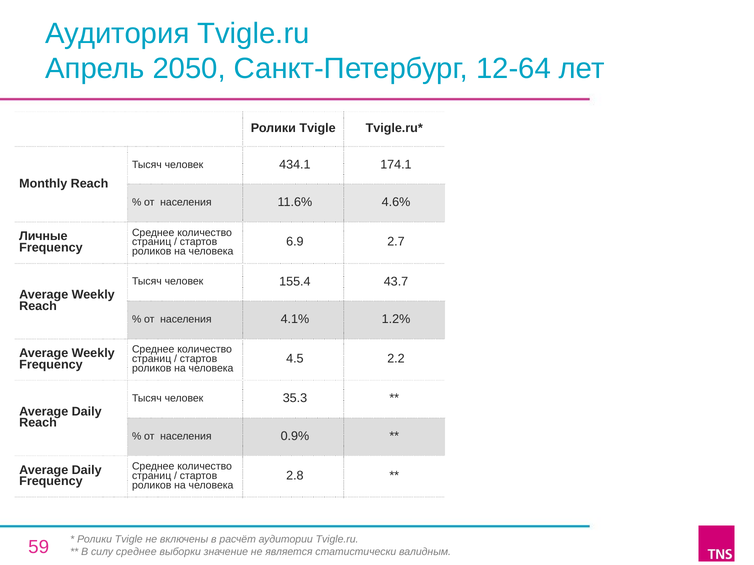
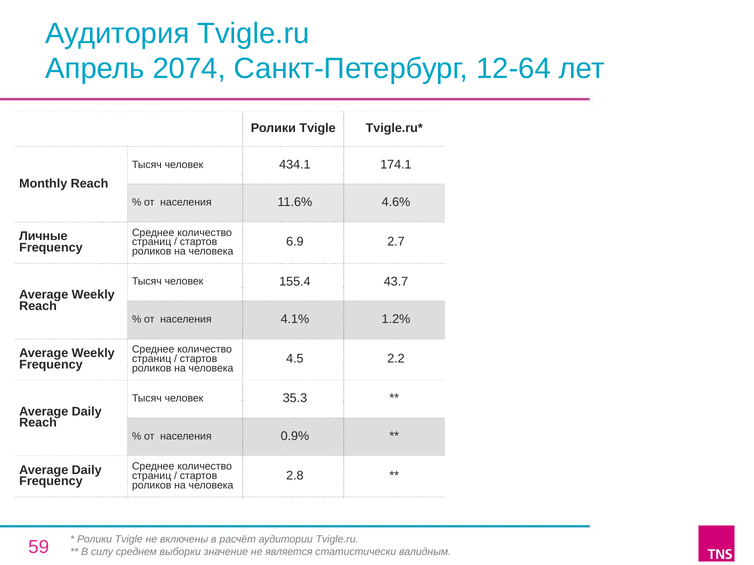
2050: 2050 -> 2074 (189, 69)
силу среднее: среднее -> среднем (136, 552)
